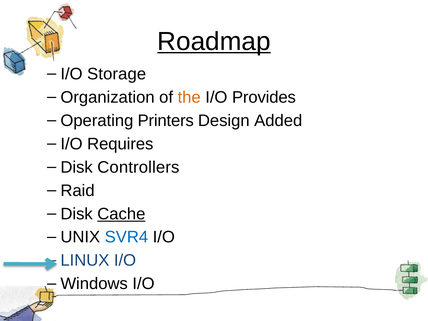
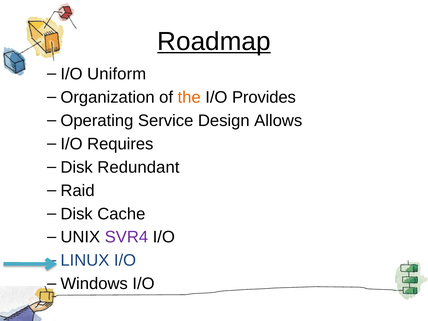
Storage: Storage -> Uniform (117, 74)
Printers: Printers -> Service (166, 121)
Added: Added -> Allows (278, 121)
Controllers: Controllers -> Redundant (138, 167)
Cache underline: present -> none (121, 214)
SVR4 colour: blue -> purple (126, 237)
